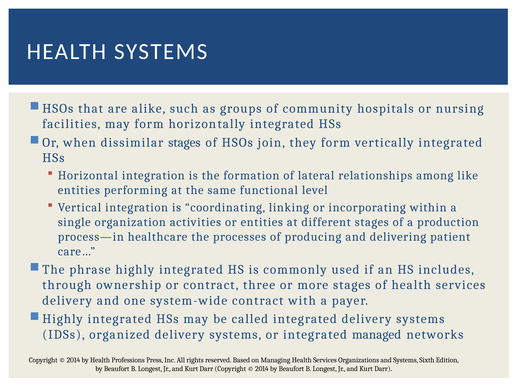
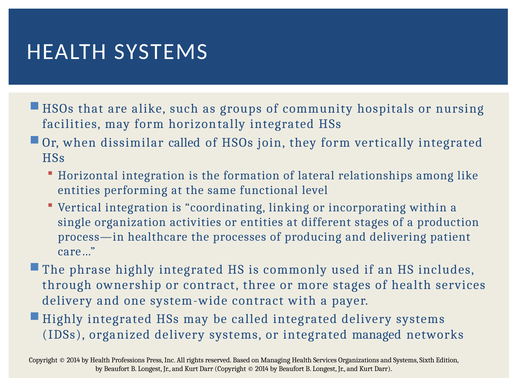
dissimilar stages: stages -> called (184, 143)
